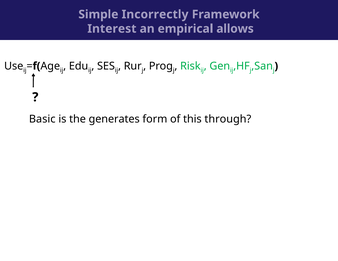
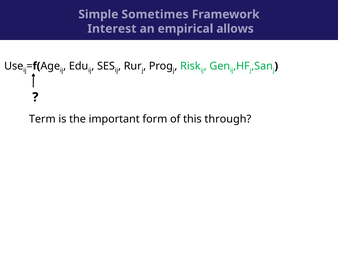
Incorrectly: Incorrectly -> Sometimes (155, 14)
Basic: Basic -> Term (42, 119)
generates: generates -> important (114, 119)
